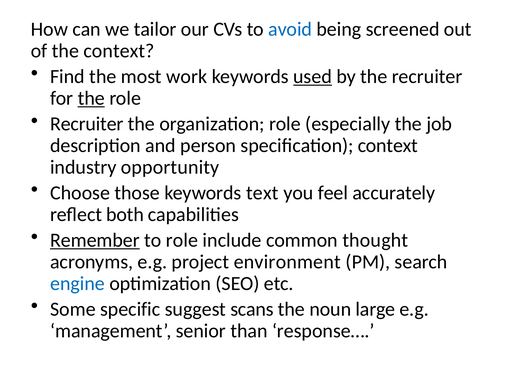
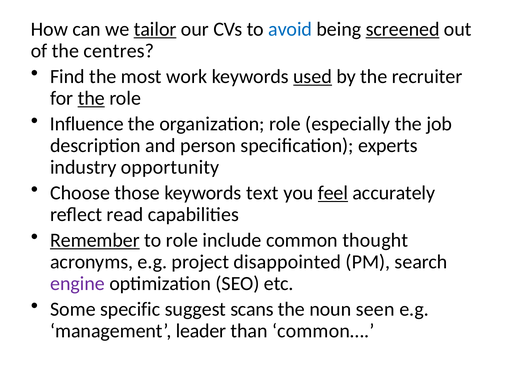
tailor underline: none -> present (155, 29)
screened underline: none -> present (403, 29)
the context: context -> centres (119, 51)
Recruiter: Recruiter -> Influence (87, 124)
specification context: context -> experts (388, 145)
feel underline: none -> present (333, 193)
both: both -> read (125, 214)
environment: environment -> disappointed (287, 262)
engine colour: blue -> purple (77, 283)
large: large -> seen (375, 309)
senior: senior -> leader (201, 330)
response…: response… -> common… (323, 330)
